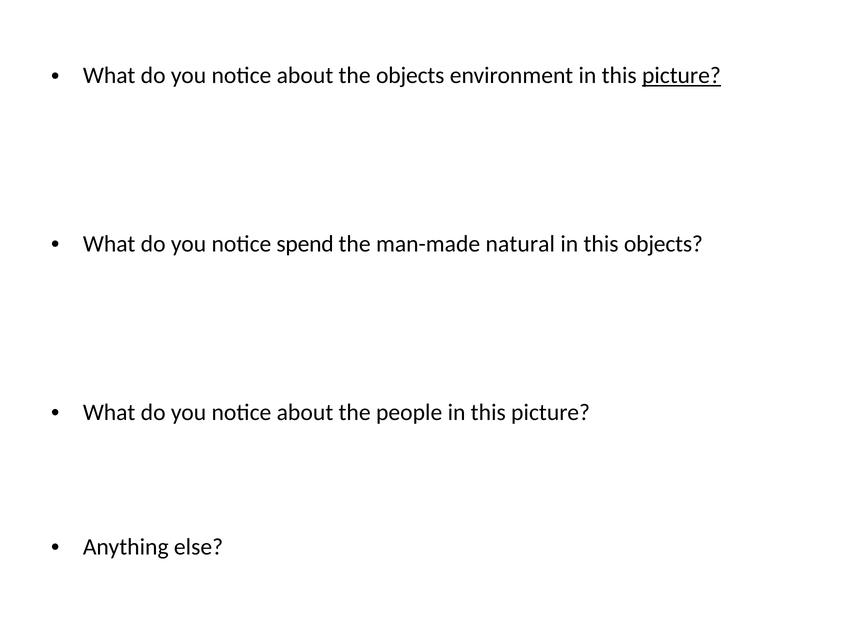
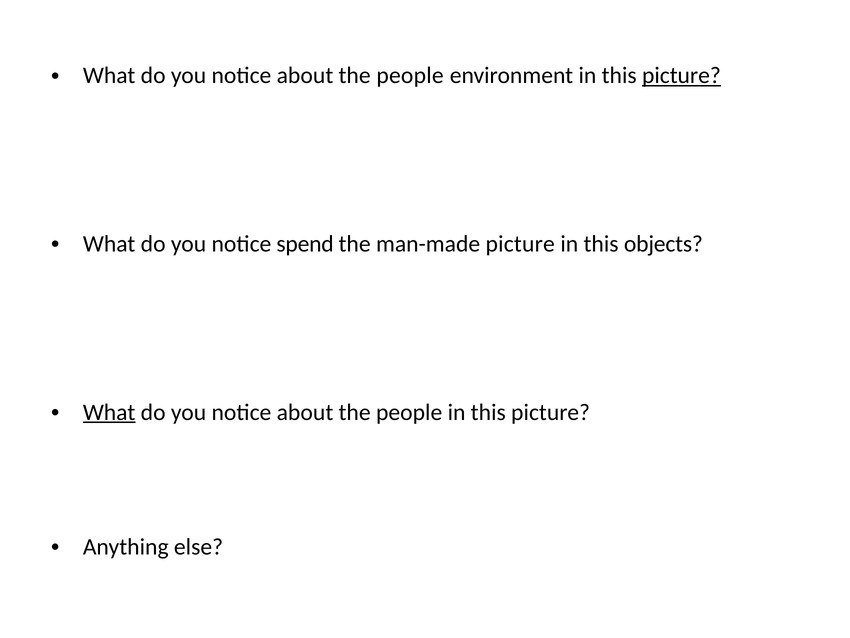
objects: objects -> people (410, 76)
man-made natural: natural -> picture (520, 244)
What underline: none -> present (109, 412)
